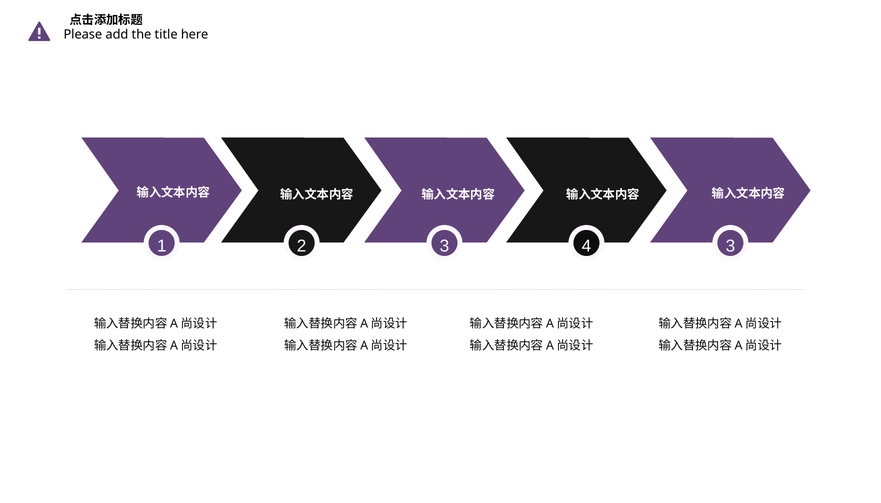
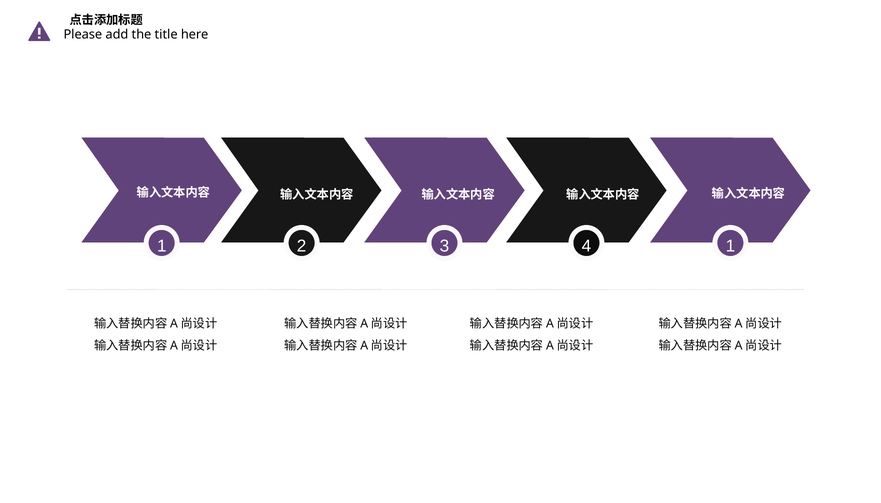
4 3: 3 -> 1 (730, 246)
